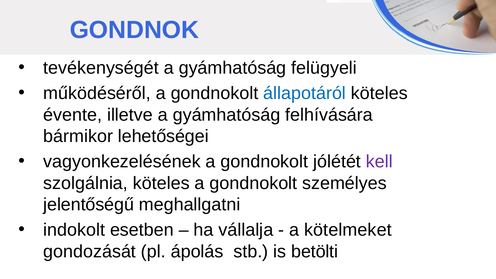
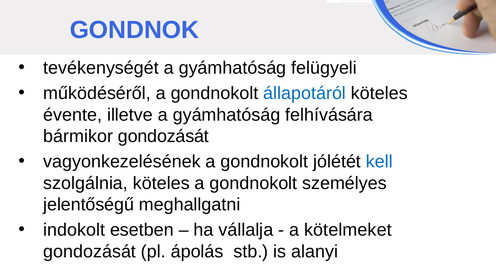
bármikor lehetőségei: lehetőségei -> gondozását (163, 136)
kell colour: purple -> blue (379, 162)
betölti: betölti -> alanyi (315, 251)
